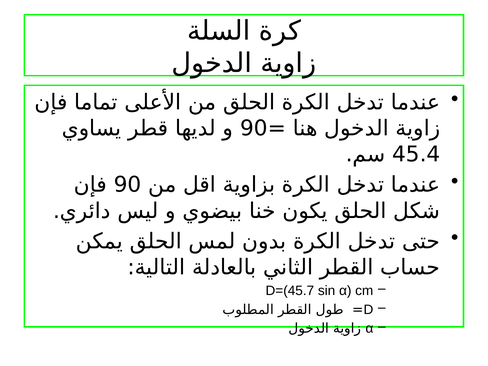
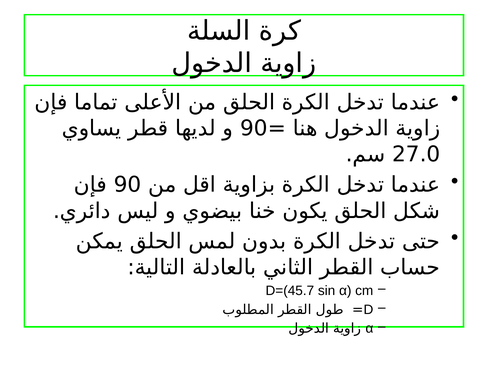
45.4: 45.4 -> 27.0 (416, 154)
